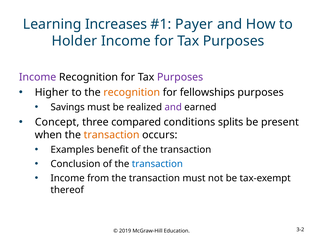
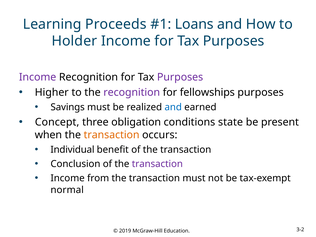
Increases: Increases -> Proceeds (116, 24)
Payer: Payer -> Loans (194, 24)
recognition colour: orange -> purple (132, 92)
and colour: purple -> blue (173, 107)
compared: compared -> obligation (136, 122)
splits: splits -> state (231, 122)
Examples: Examples -> Individual (72, 150)
transaction colour: blue -> purple (157, 164)
thereof: thereof -> normal (67, 190)
